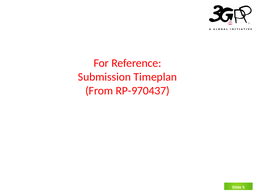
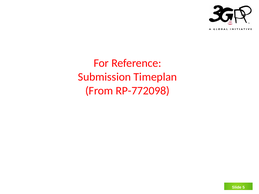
RP-970437: RP-970437 -> RP-772098 (143, 91)
